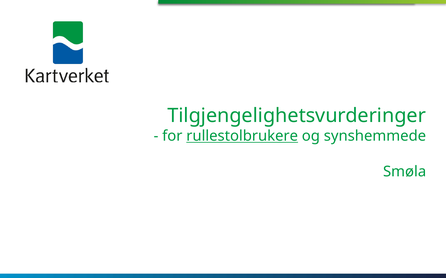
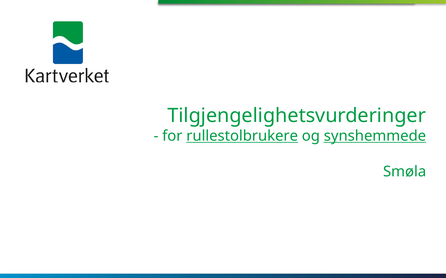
synshemmede underline: none -> present (375, 136)
